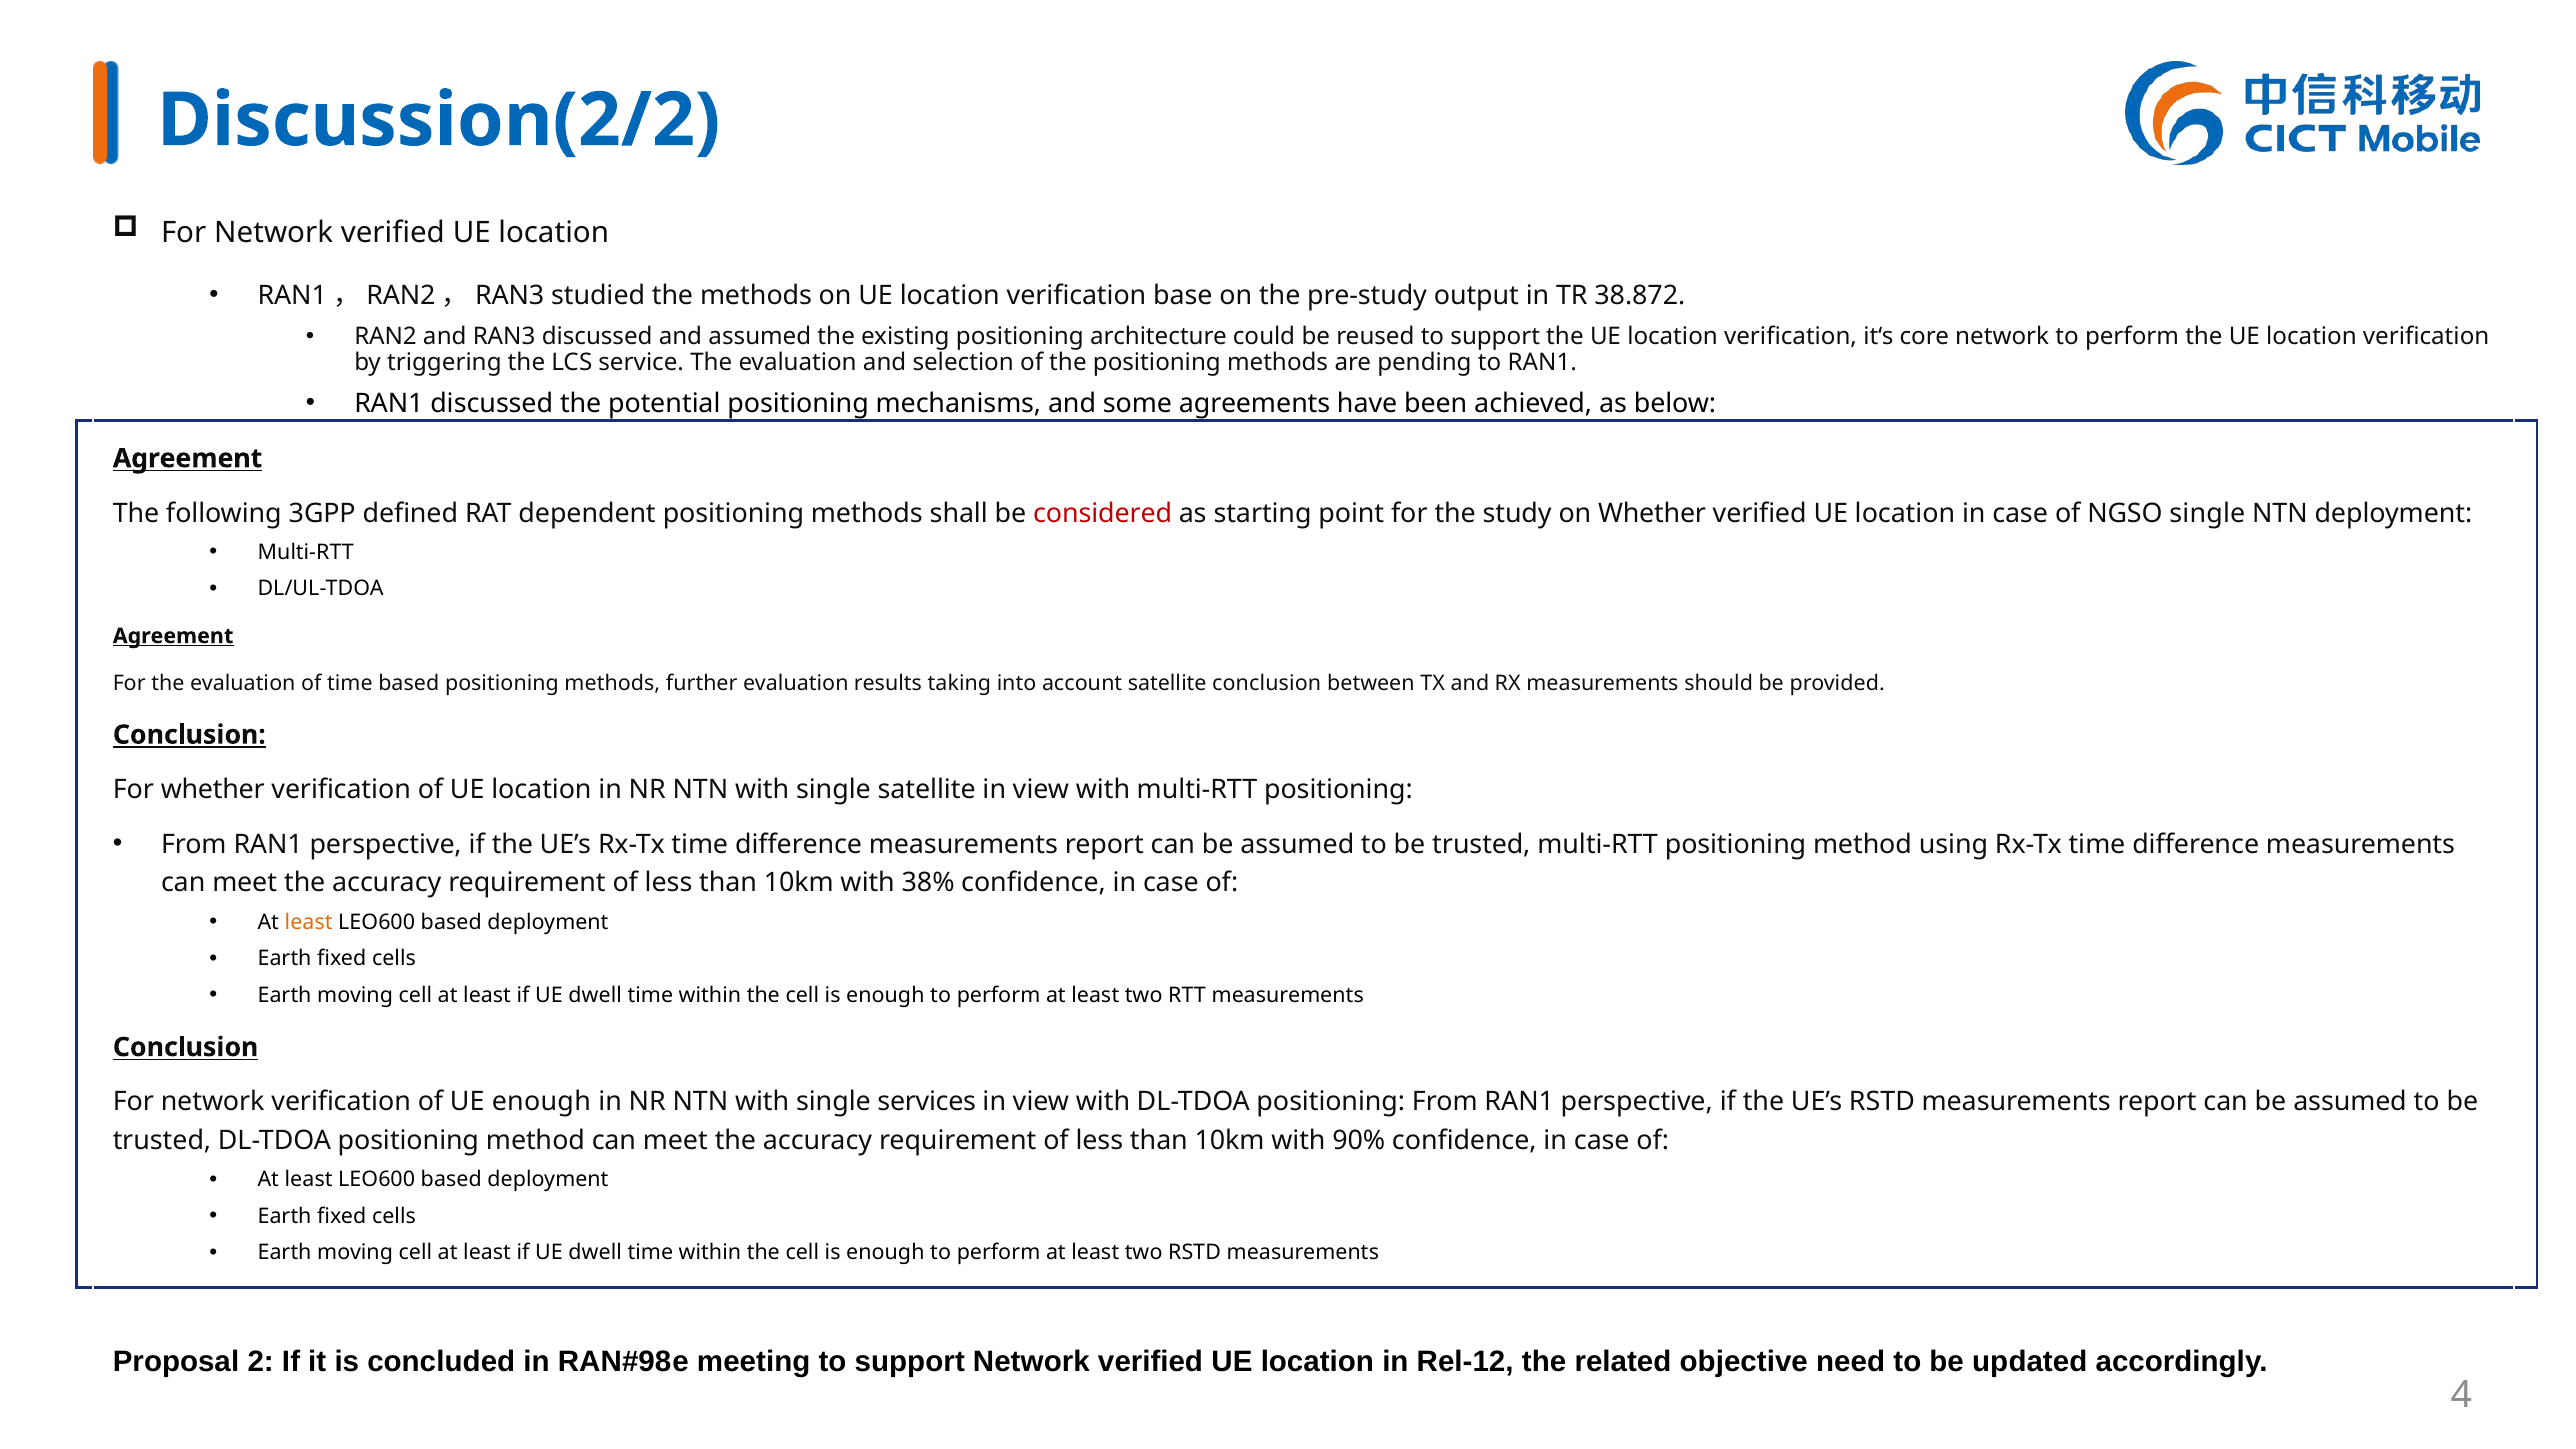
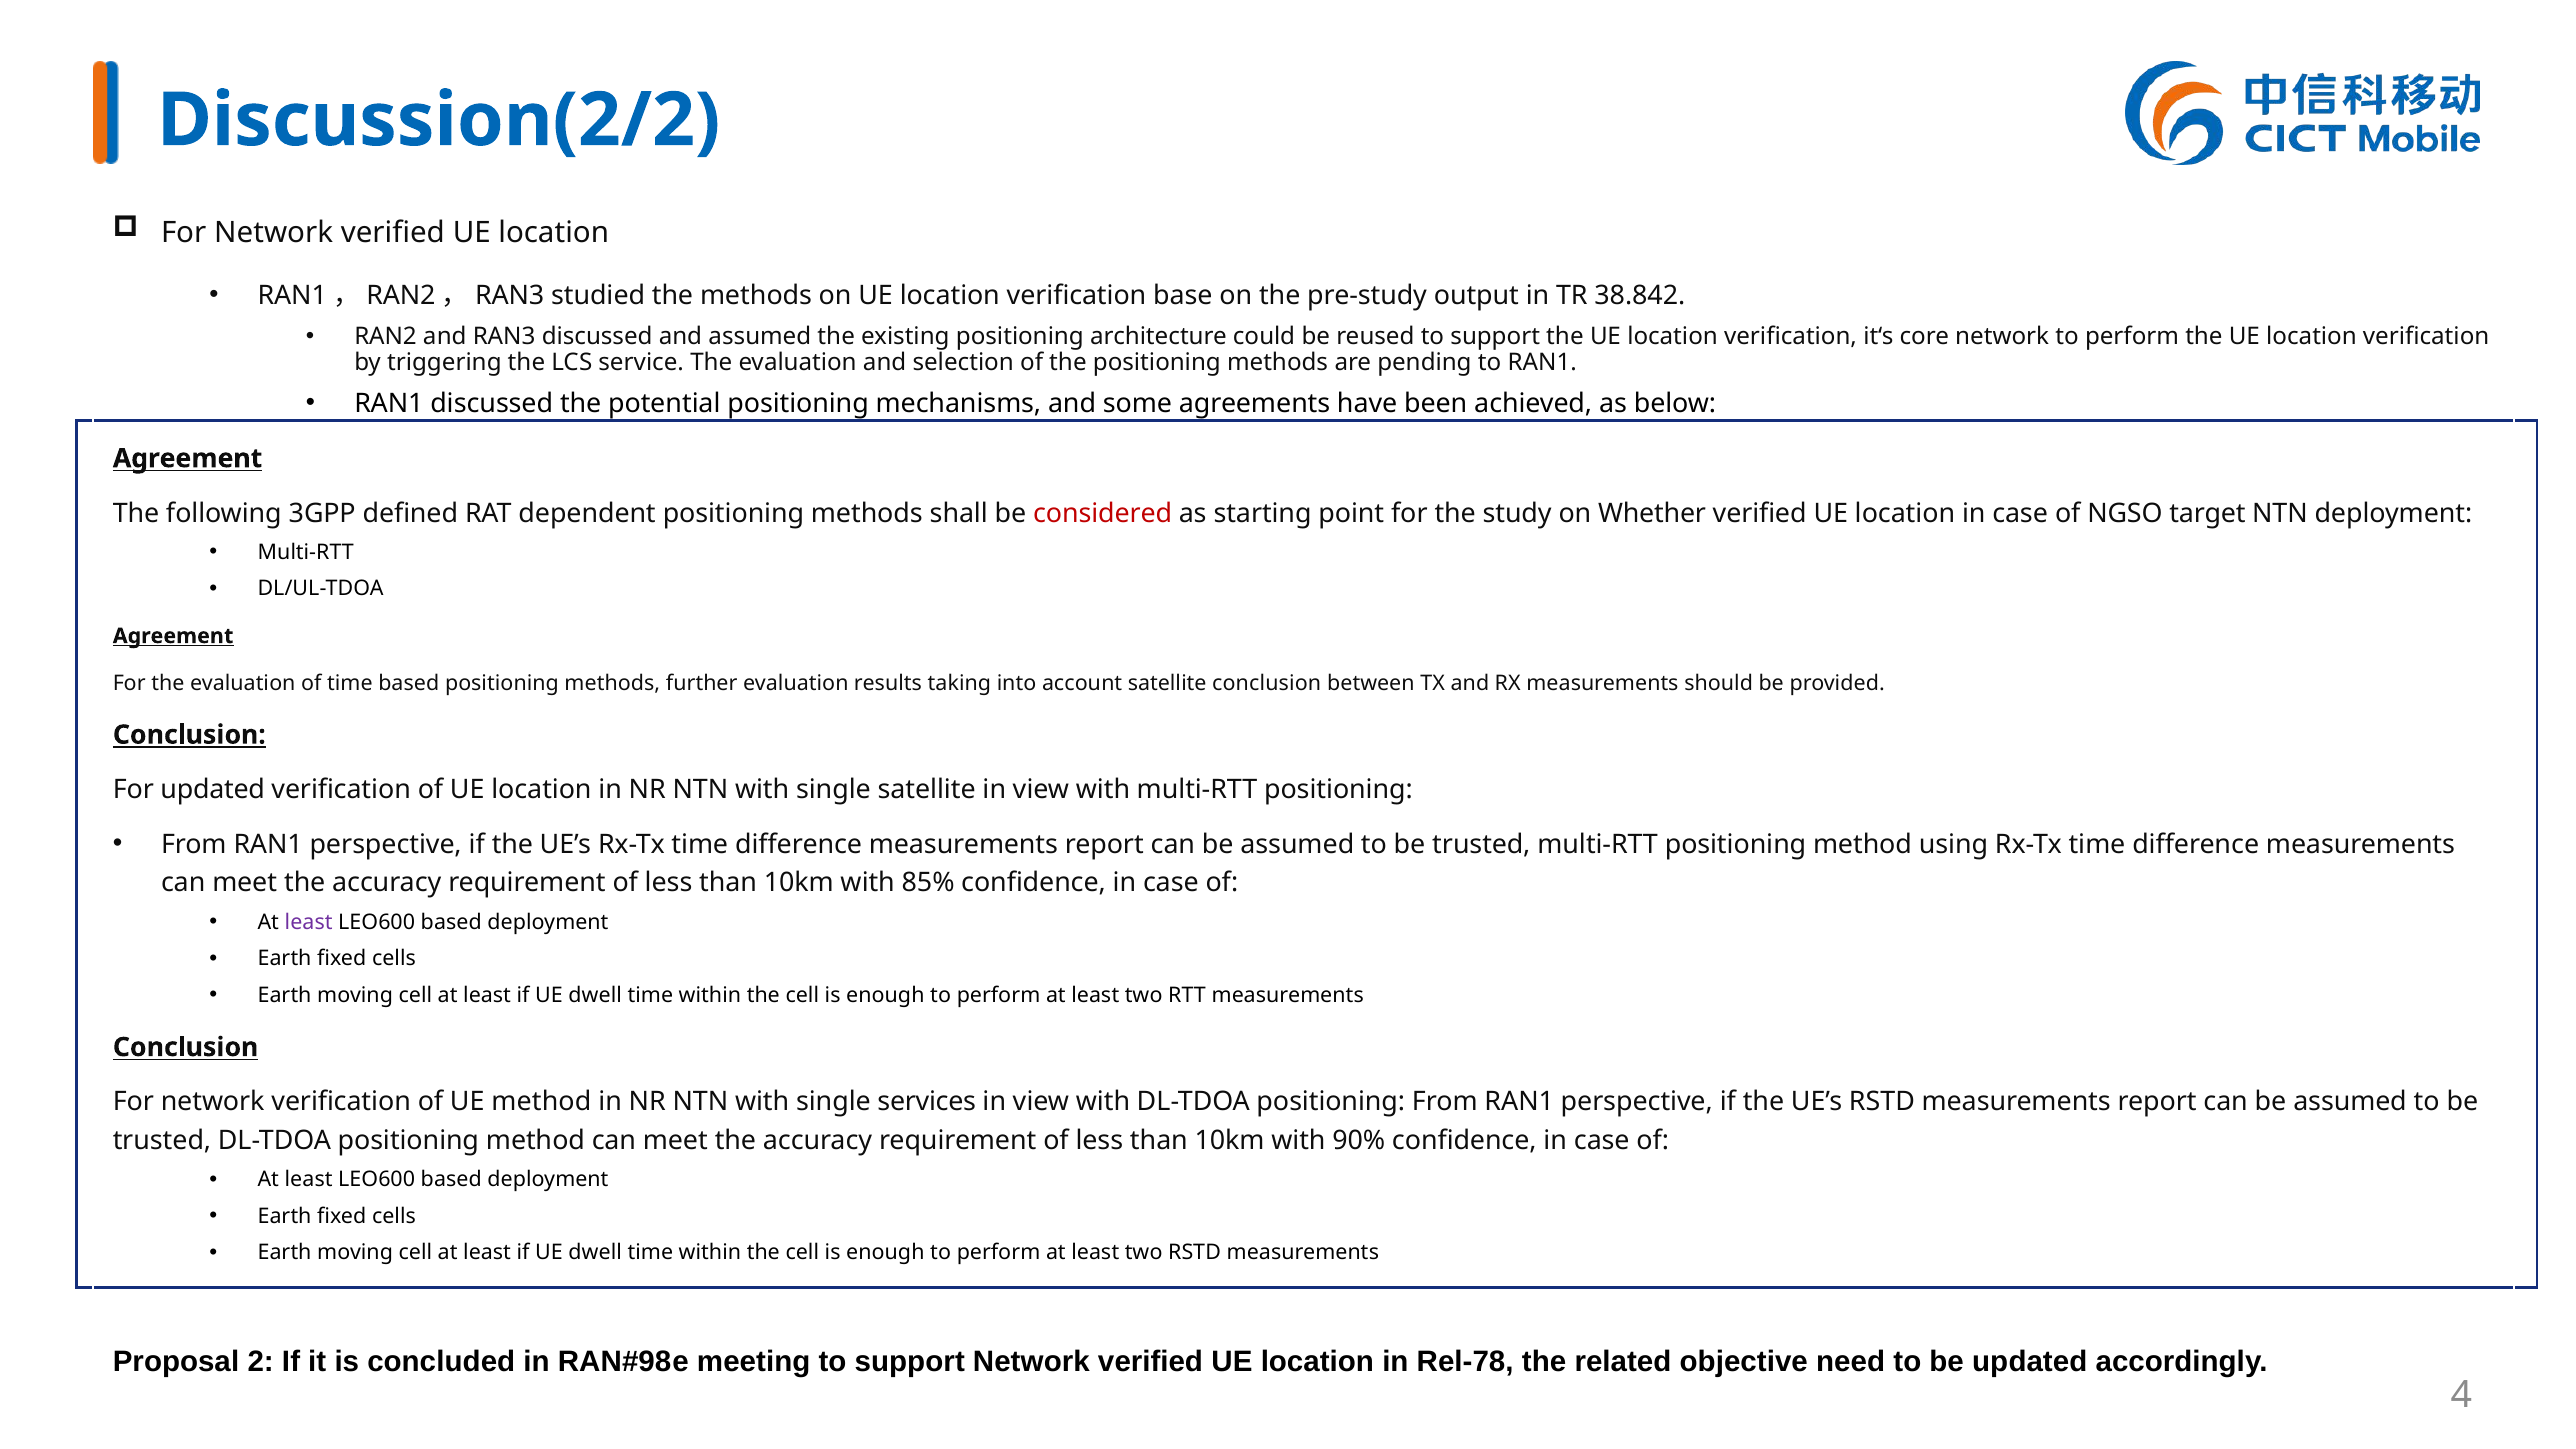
38.872: 38.872 -> 38.842 (1640, 295)
NGSO single: single -> target (2208, 513)
For whether: whether -> updated (213, 790)
38%: 38% -> 85% (928, 883)
least colour: orange -> purple (309, 922)
UE enough: enough -> method (541, 1102)
Rel-12: Rel-12 -> Rel-78 (1465, 1362)
